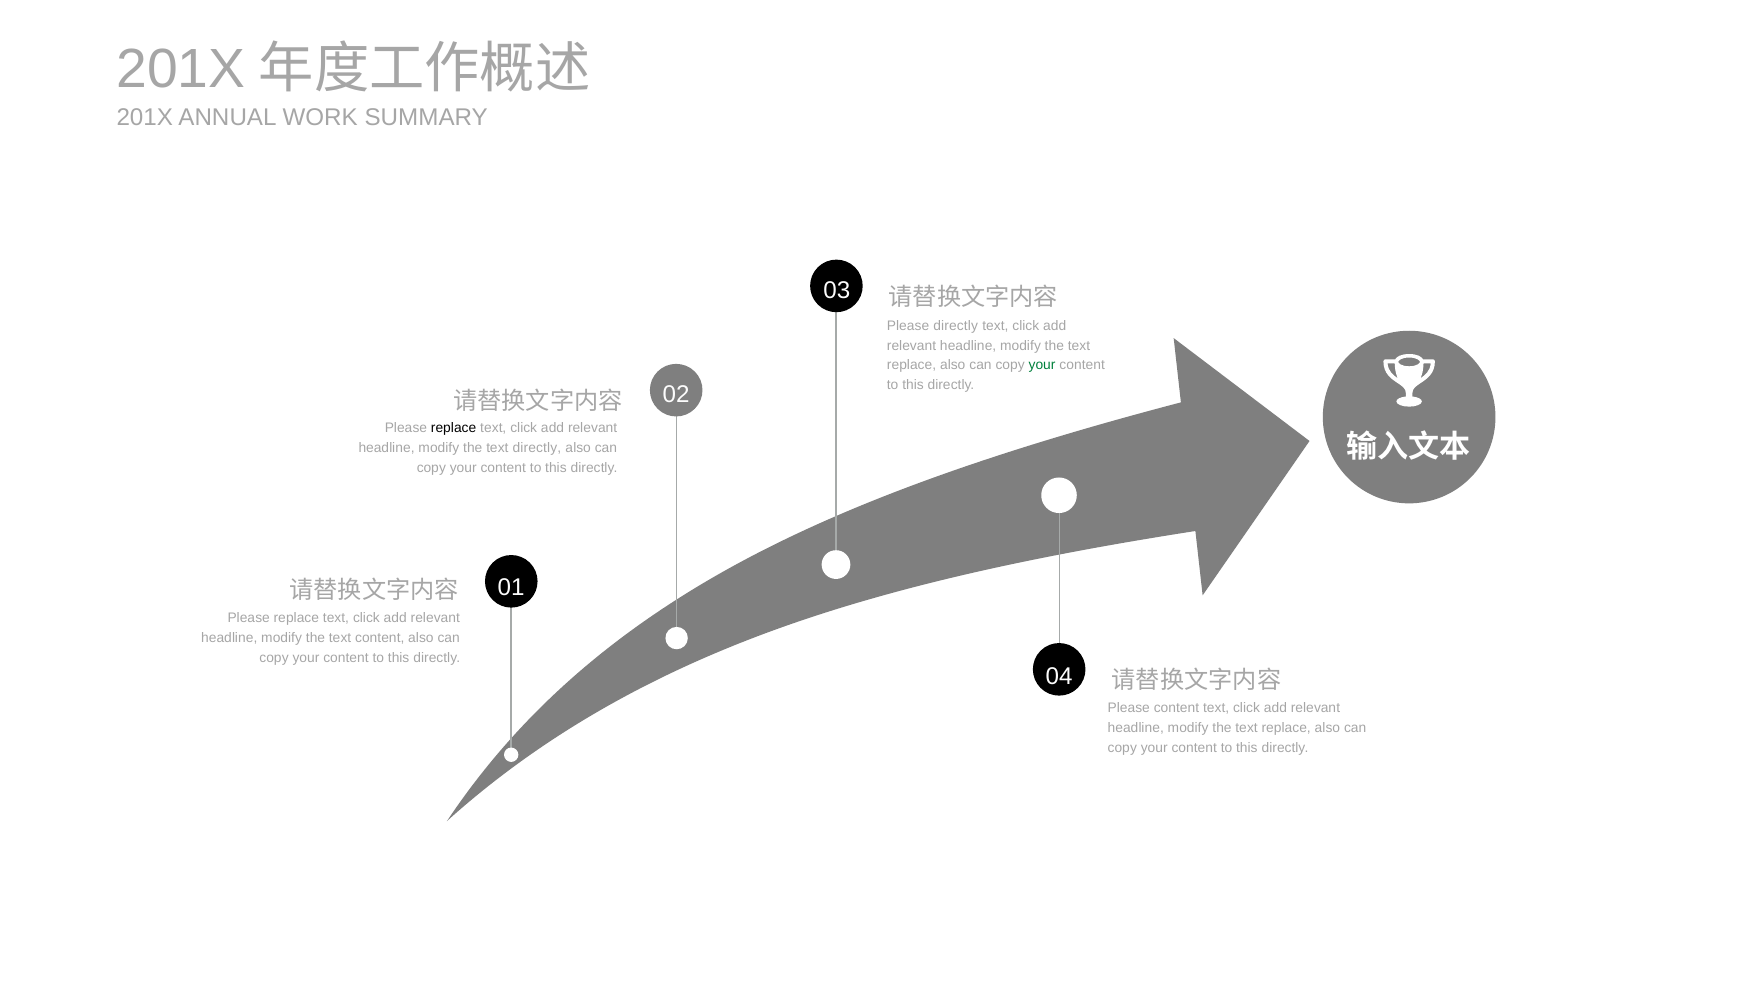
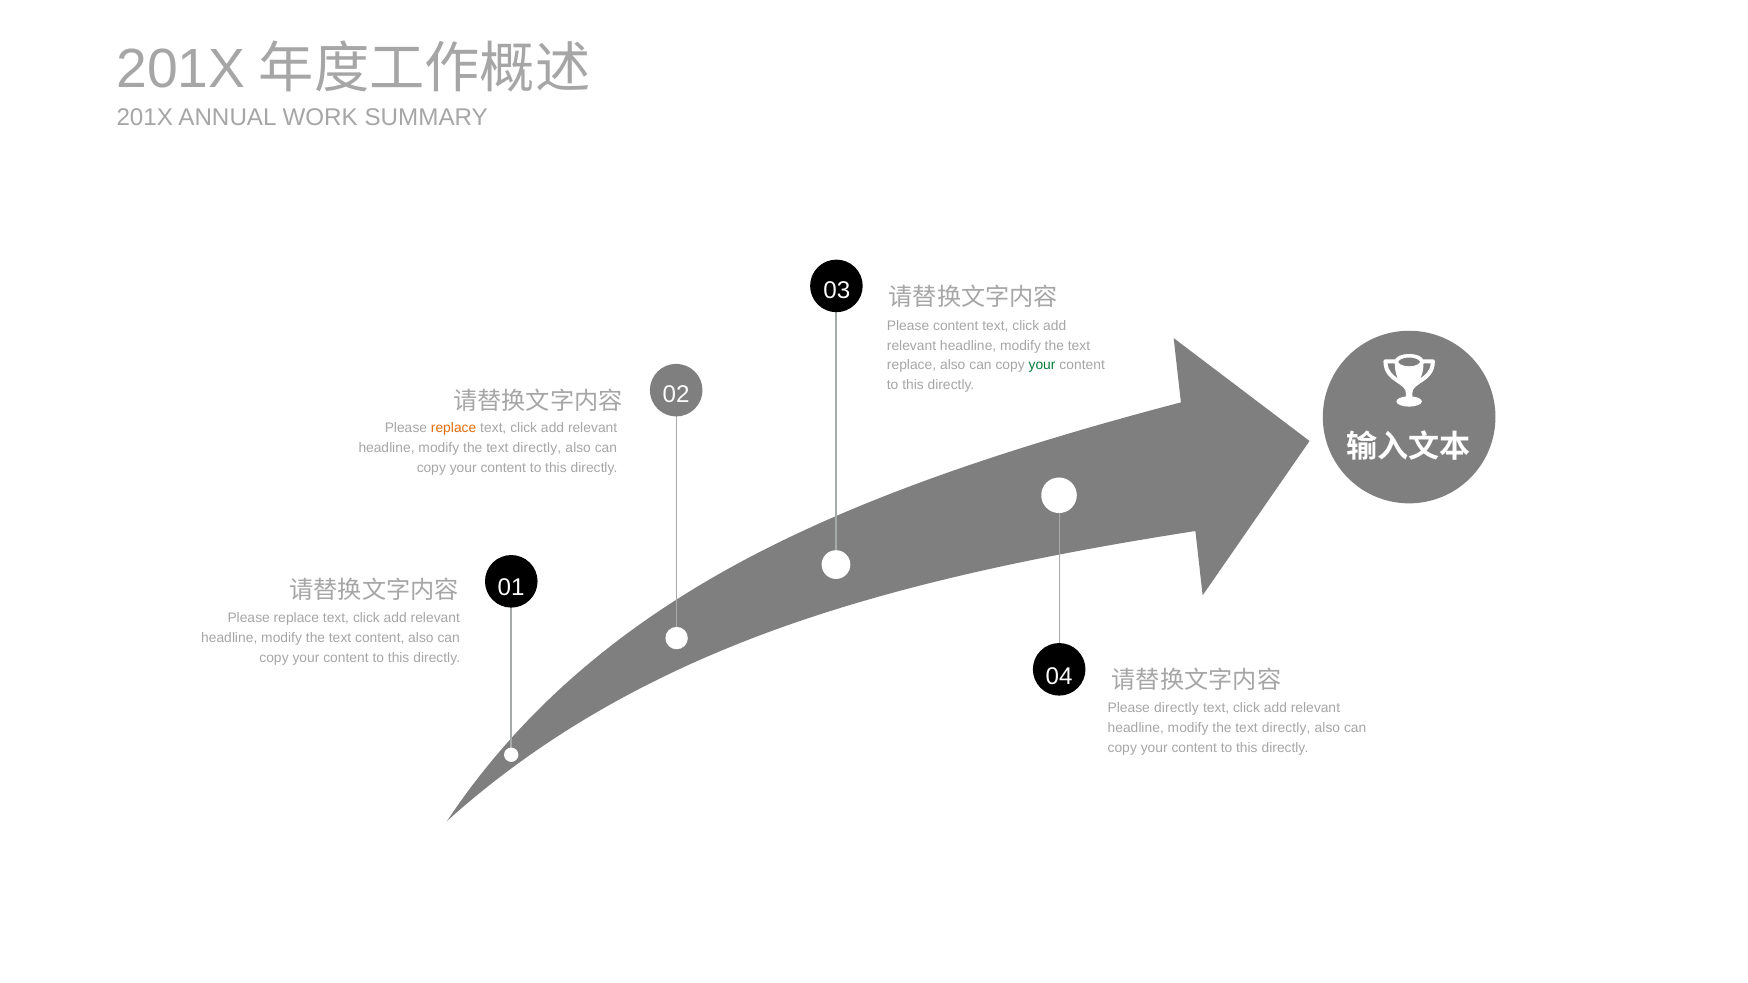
Please directly: directly -> content (956, 326)
replace colour: black -> orange (454, 428)
Please content: content -> directly (1176, 708)
replace: replace -> directly (1286, 728)
